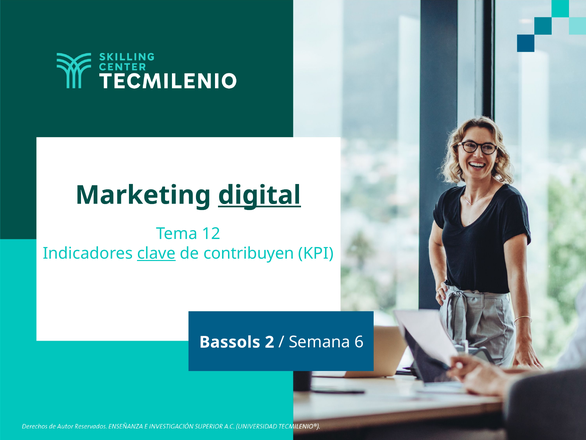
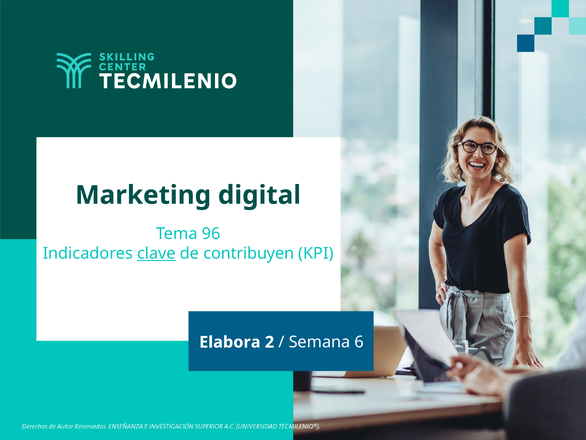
digital underline: present -> none (259, 195)
12: 12 -> 96 (211, 234)
Bassols: Bassols -> Elabora (230, 342)
